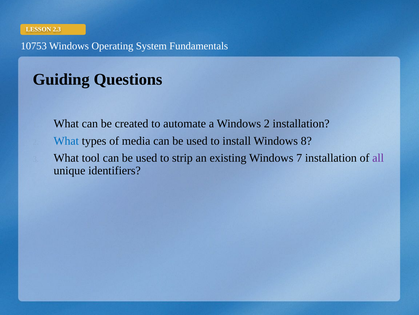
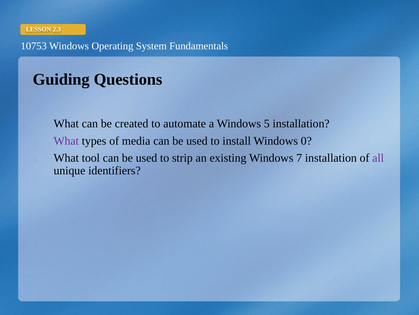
Windows 2: 2 -> 5 (267, 123)
What colour: blue -> purple (66, 140)
8: 8 -> 0 (306, 140)
